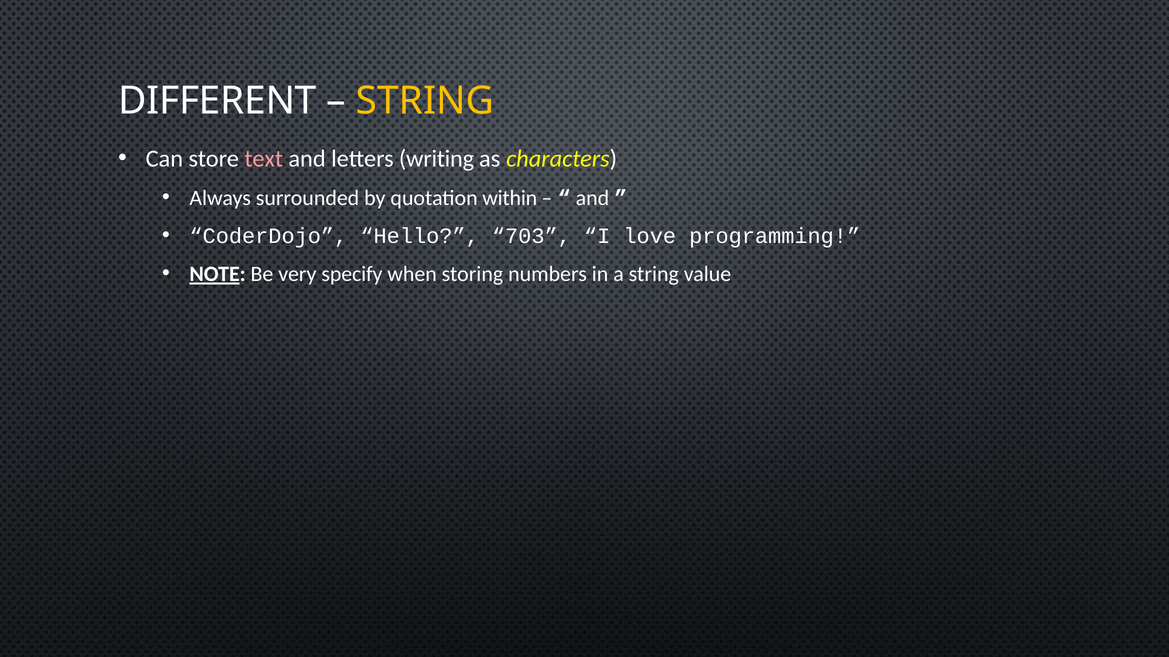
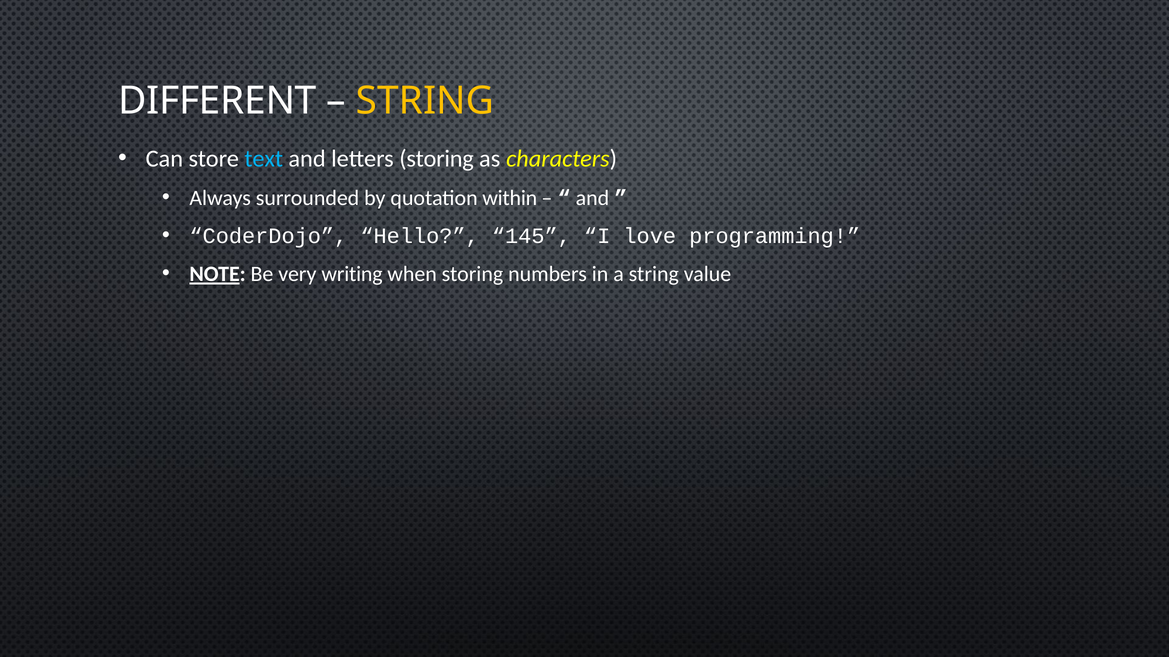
text colour: pink -> light blue (264, 159)
letters writing: writing -> storing (437, 159)
703: 703 -> 145 (531, 236)
specify: specify -> writing (352, 274)
